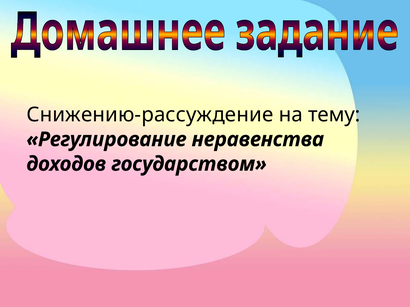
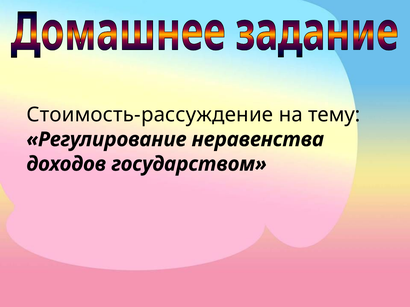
Снижению-рассуждение: Снижению-рассуждение -> Стоимость-рассуждение (150, 115)
